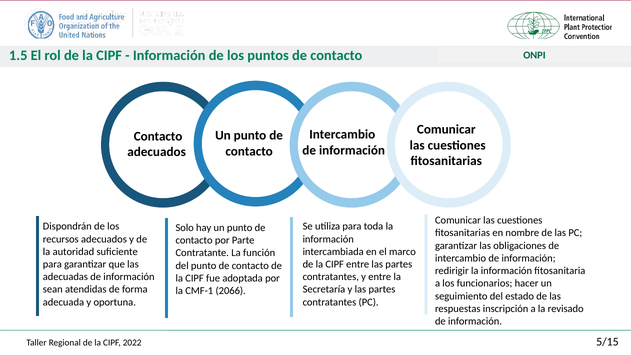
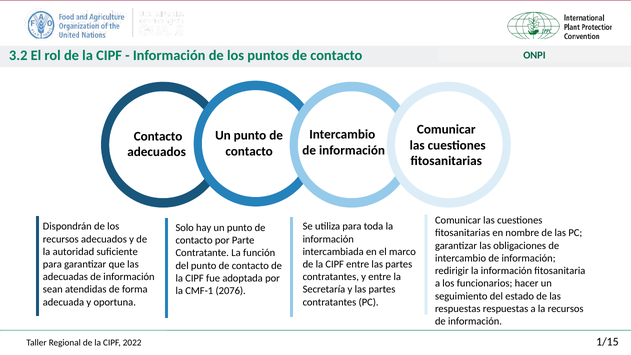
1.5: 1.5 -> 3.2 (18, 55)
2066: 2066 -> 2076 (231, 291)
respuestas inscripción: inscripción -> respuestas (506, 309)
la revisado: revisado -> recursos (566, 309)
5/15: 5/15 -> 1/15 (607, 342)
